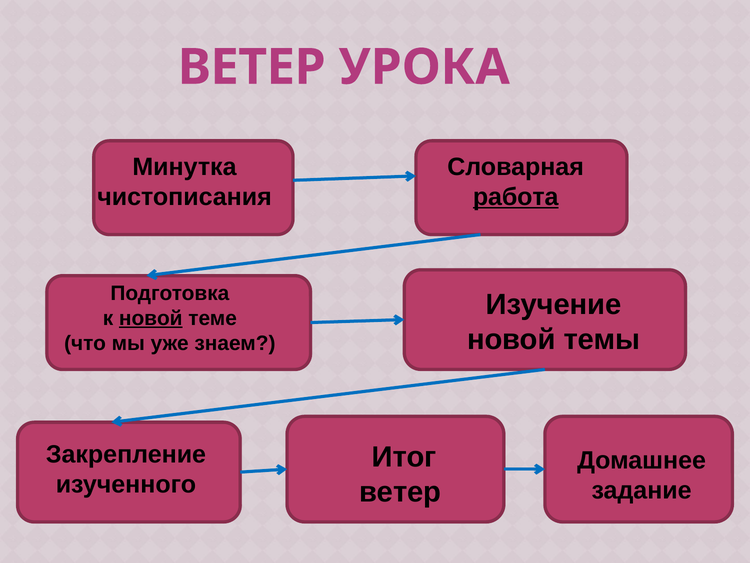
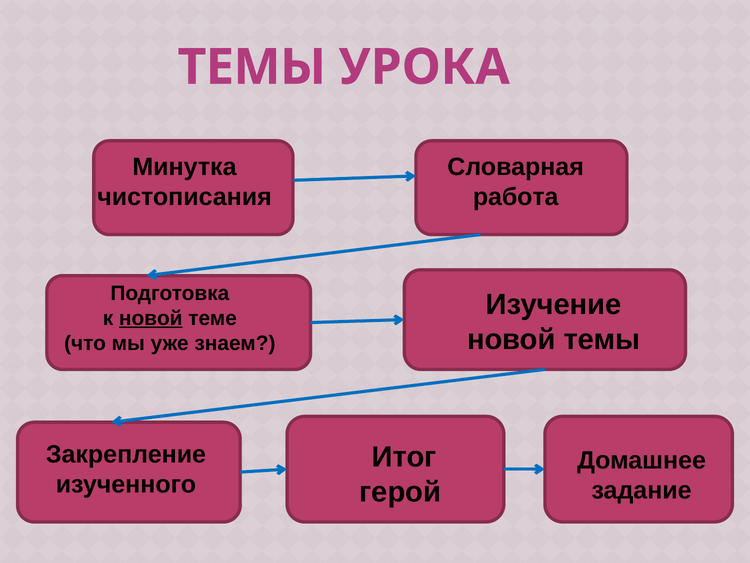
ВЕТЕР: ВЕТЕР -> ТЕМЫ (252, 67)
работа underline: present -> none (516, 197)
ветер: ветер -> герой (400, 492)
